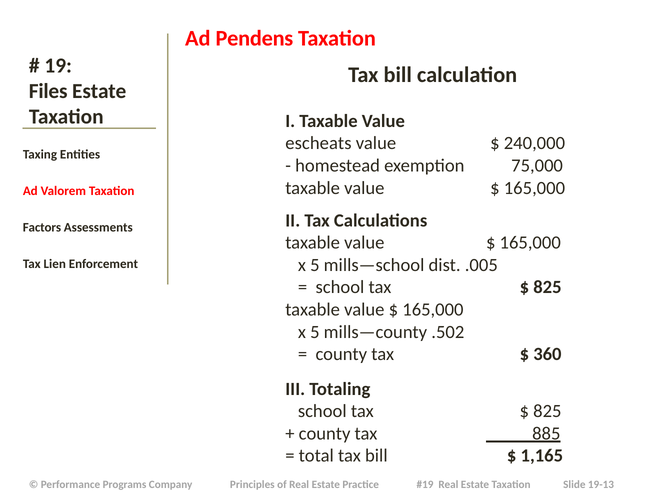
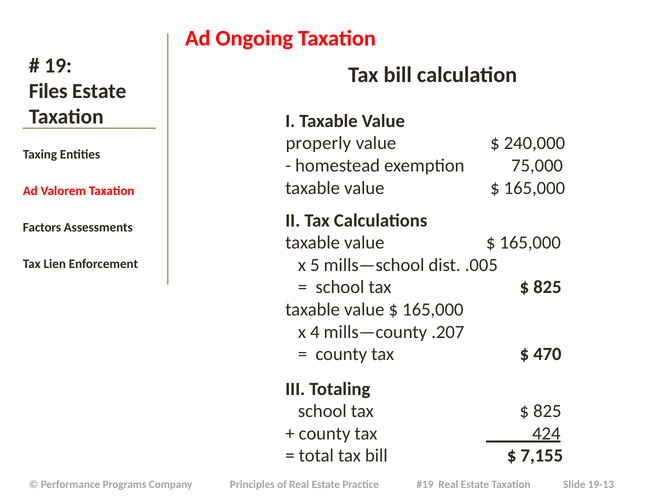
Pendens: Pendens -> Ongoing (254, 38)
escheats: escheats -> properly (318, 143)
5: 5 -> 4 (315, 332)
.502: .502 -> .207 (448, 332)
360: 360 -> 470 (547, 354)
885: 885 -> 424 (546, 433)
1,165: 1,165 -> 7,155 (542, 456)
